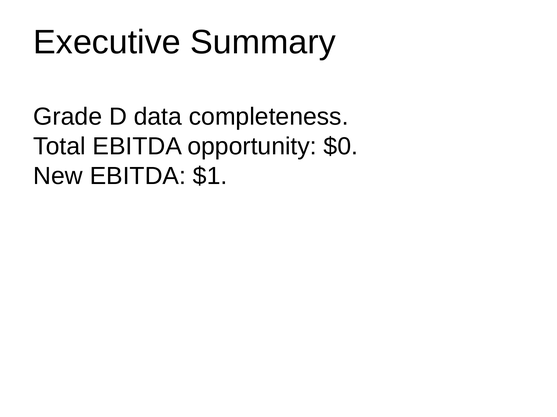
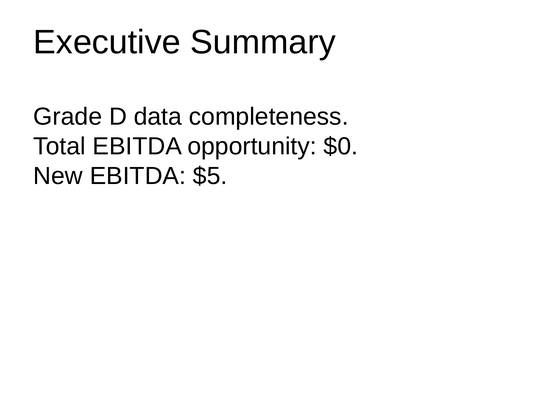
$1: $1 -> $5 (210, 176)
